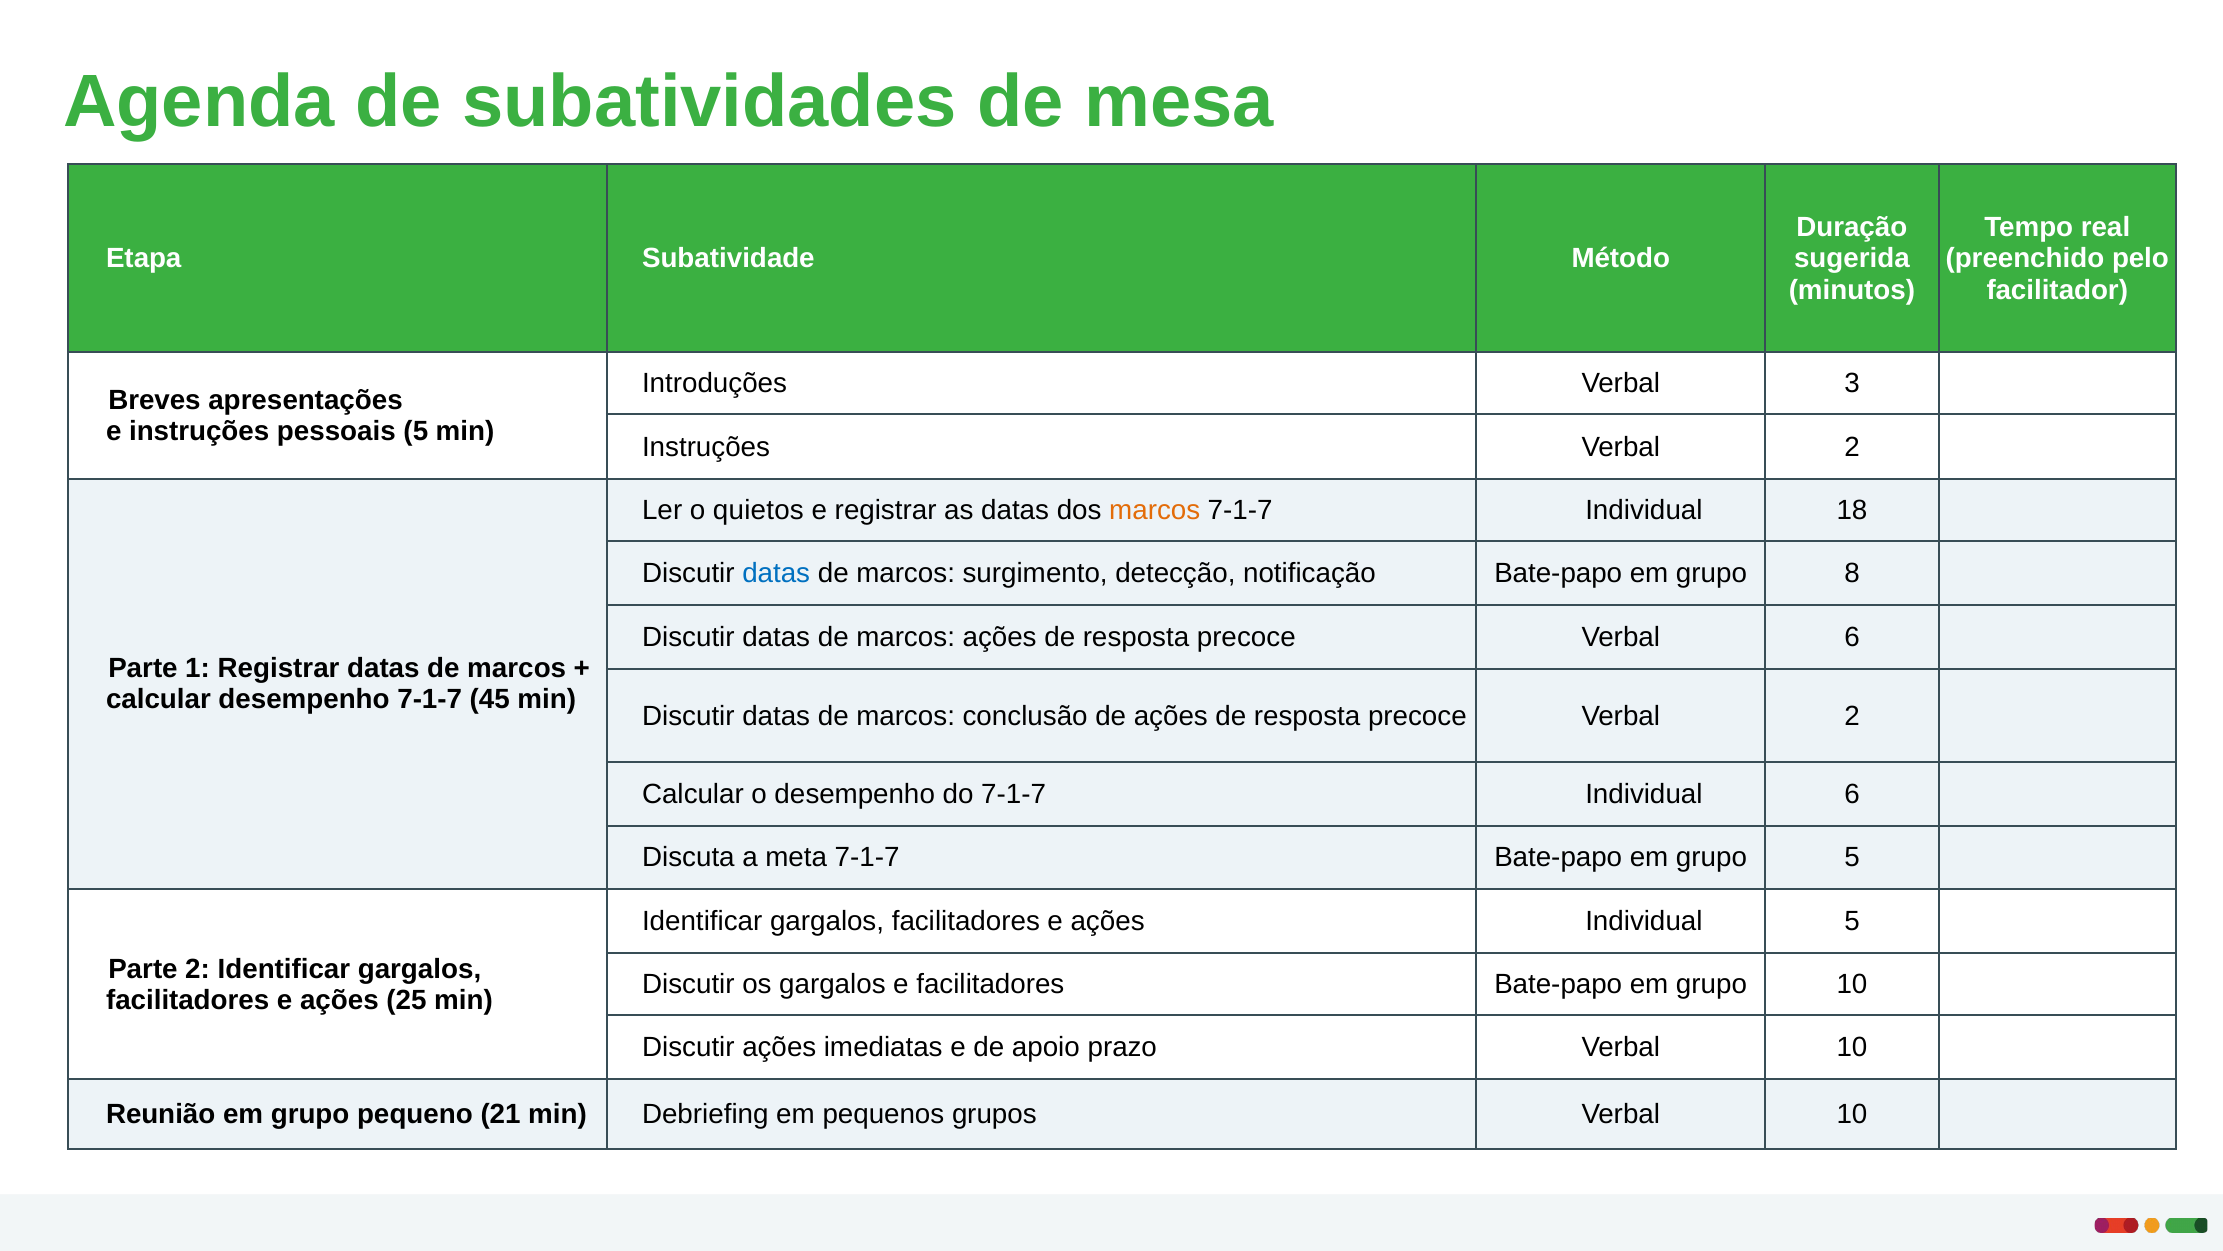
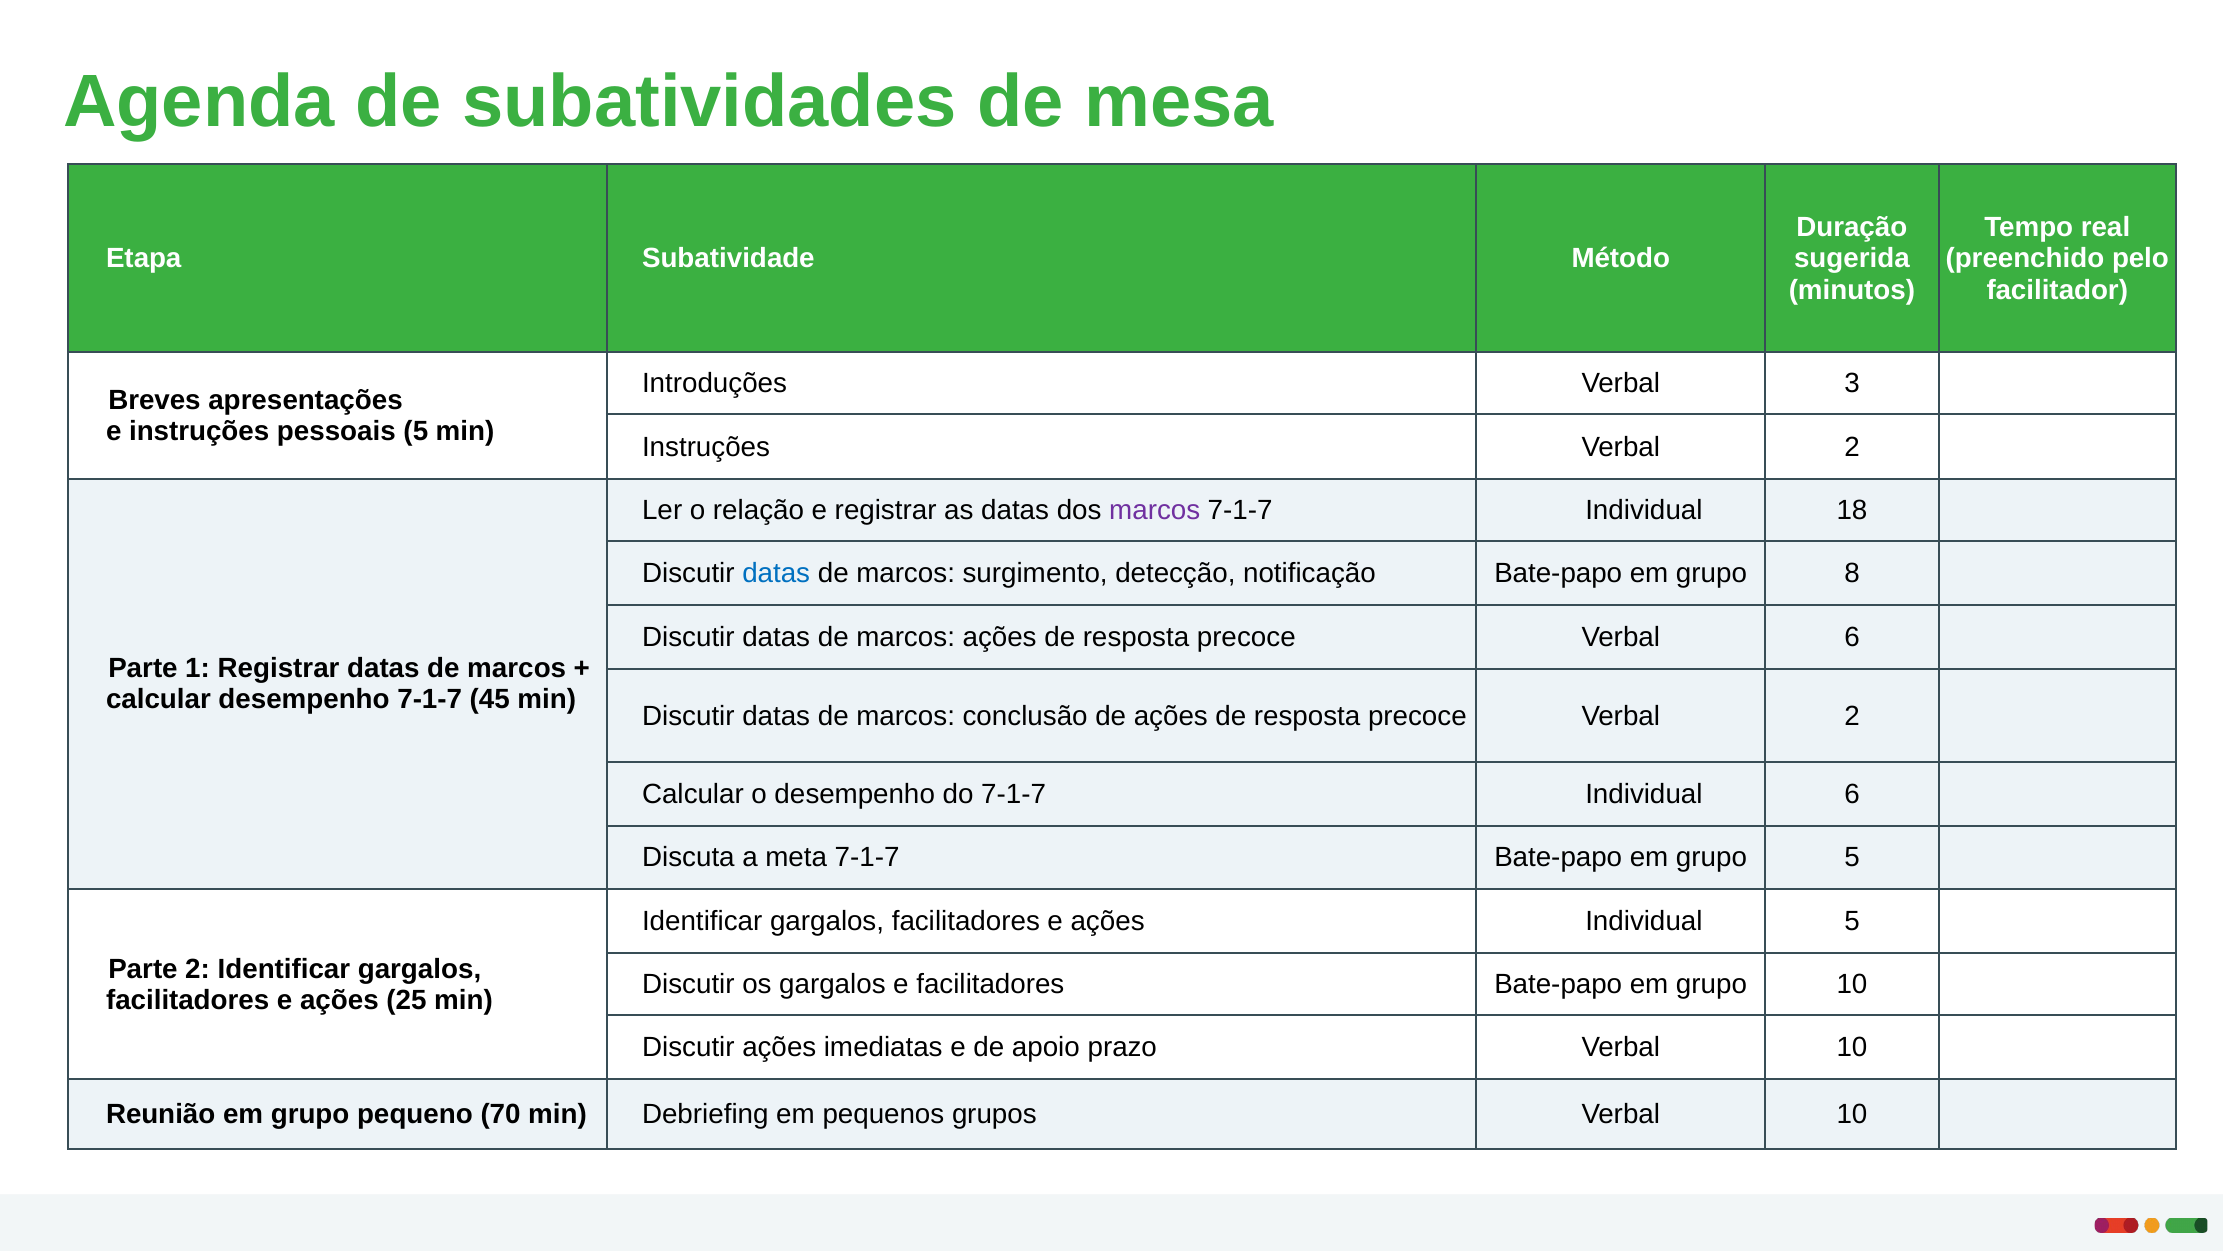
quietos: quietos -> relação (759, 510)
marcos colour: orange -> purple (1155, 510)
21: 21 -> 70 (500, 1114)
